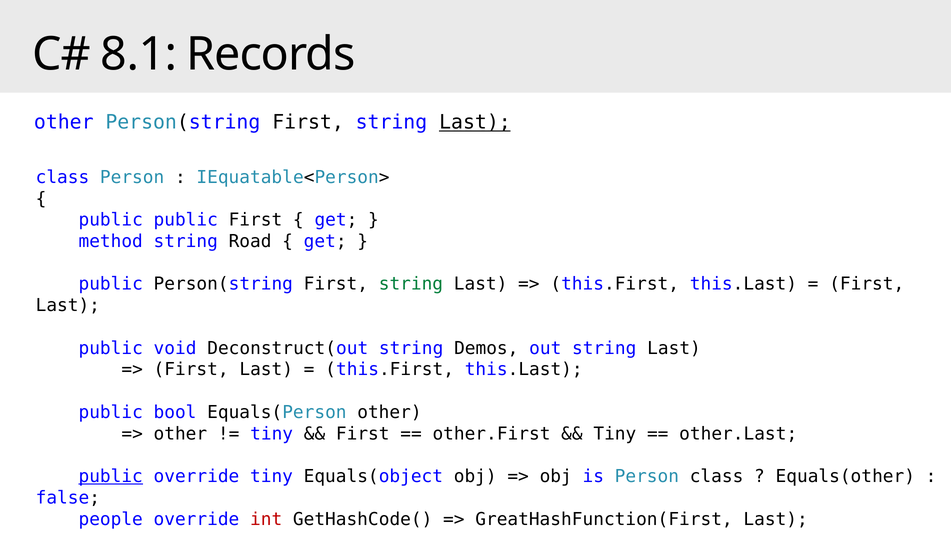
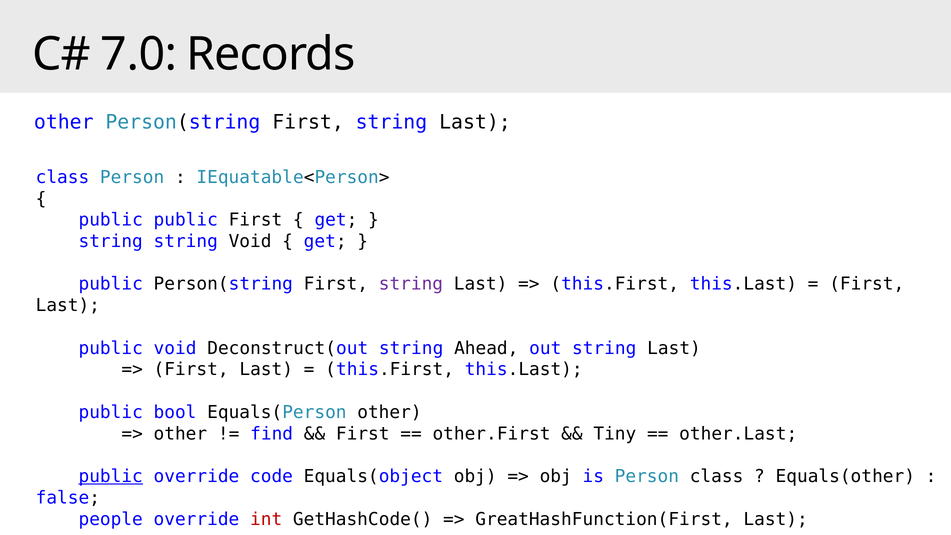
8.1: 8.1 -> 7.0 (139, 54)
Last underline: present -> none (475, 122)
method: method -> string (111, 241)
string Road: Road -> Void (250, 241)
string colour: green -> purple (411, 284)
Demos: Demos -> Ahead (486, 348)
tiny: tiny -> find (272, 434)
override tiny: tiny -> code (272, 476)
